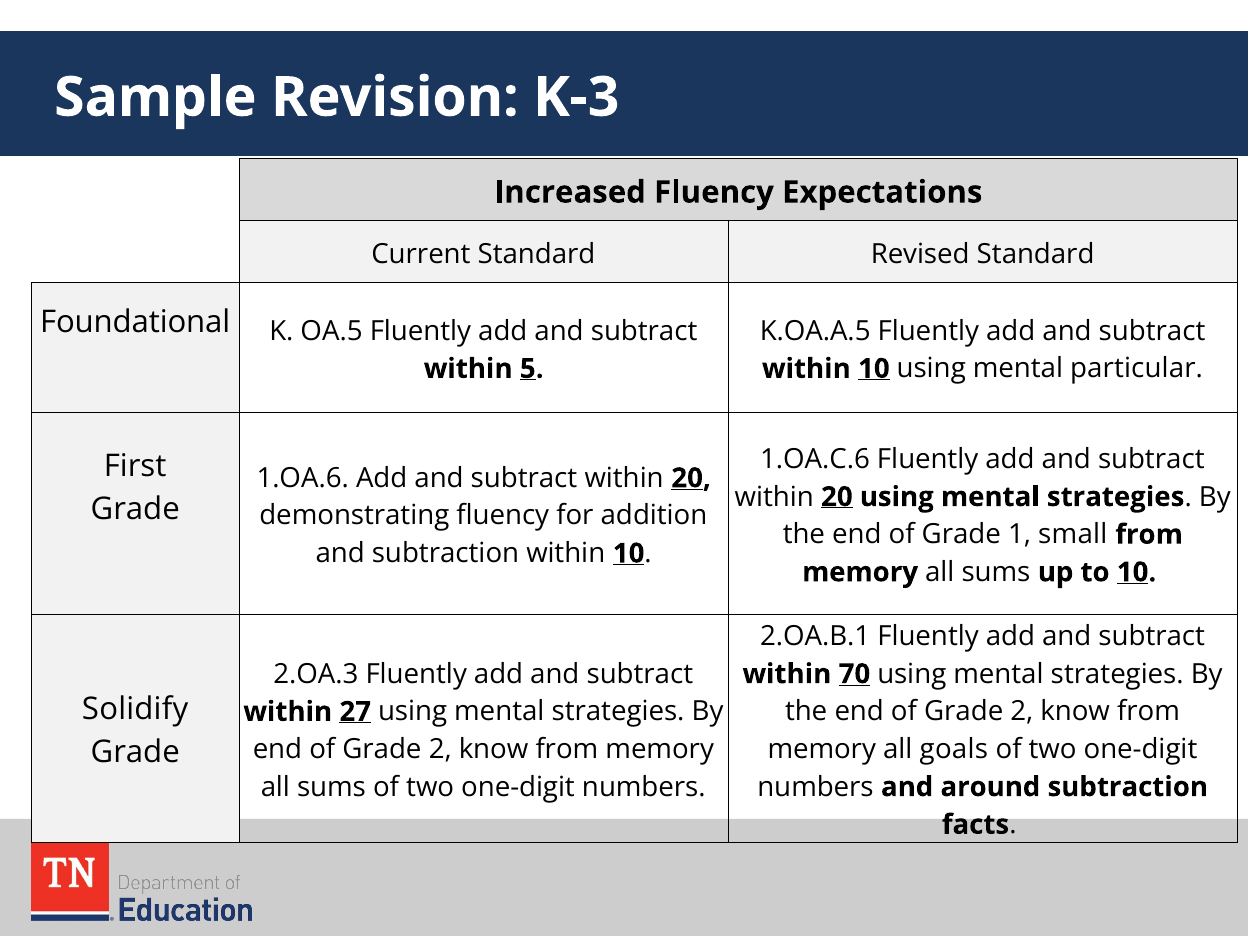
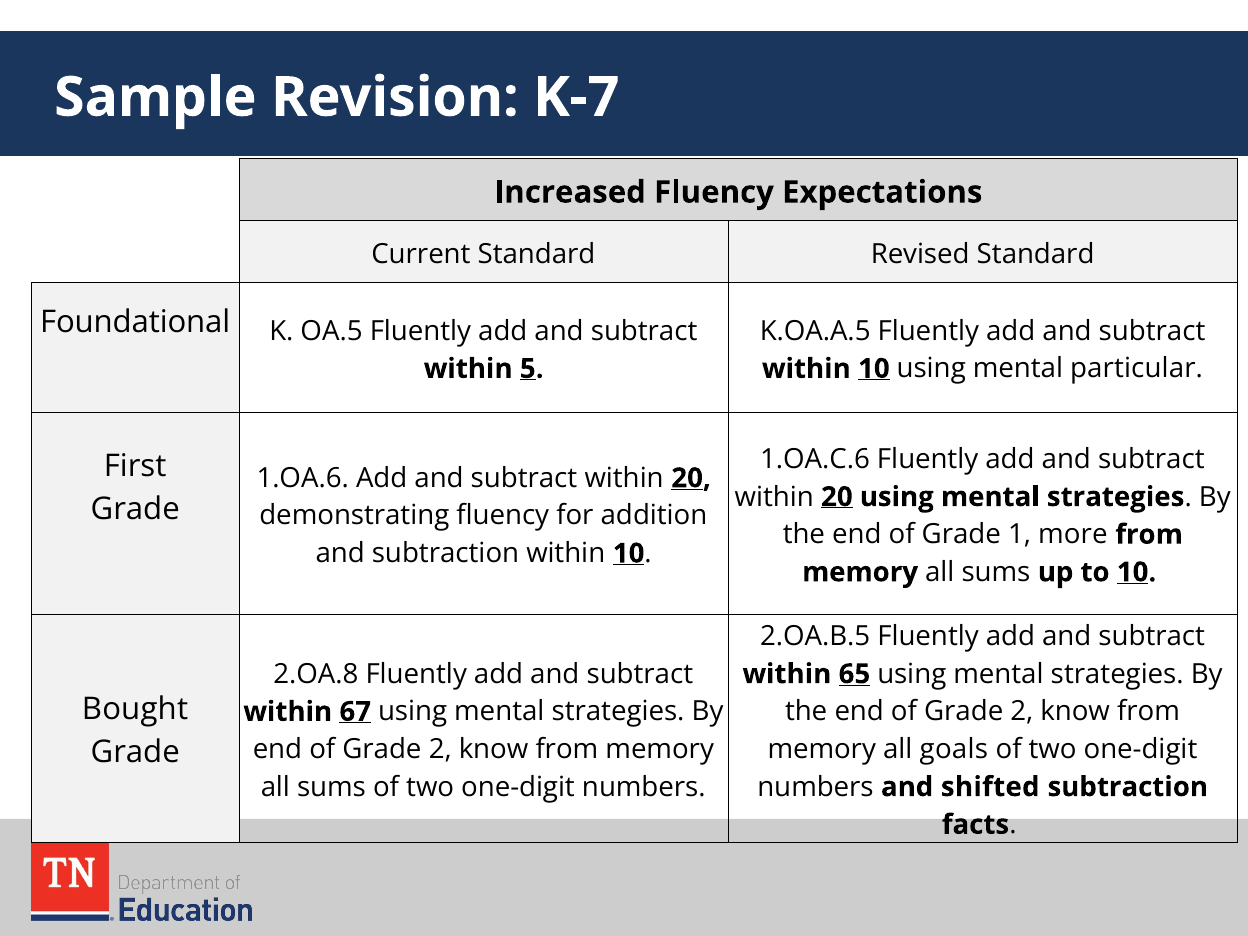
K-3: K-3 -> K-7 (576, 97)
small: small -> more (1073, 535)
2.OA.B.1: 2.OA.B.1 -> 2.OA.B.5 (815, 636)
70: 70 -> 65 (854, 674)
2.OA.3: 2.OA.3 -> 2.OA.8 (316, 674)
Solidify: Solidify -> Bought (135, 709)
27: 27 -> 67 (355, 712)
around: around -> shifted (990, 787)
